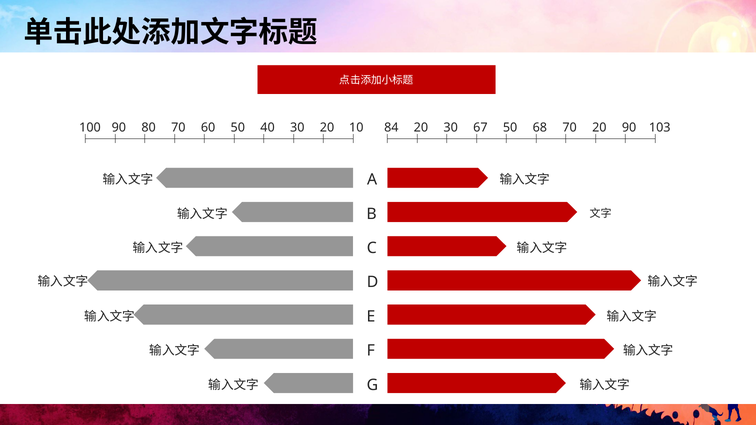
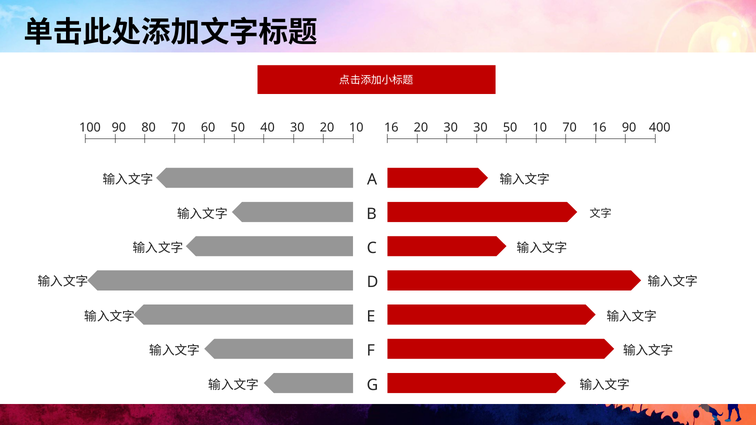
100 84: 84 -> 16 (391, 128)
30 67: 67 -> 30 (480, 128)
50 68: 68 -> 10 (540, 128)
70 20: 20 -> 16 (599, 128)
103: 103 -> 400 (660, 128)
